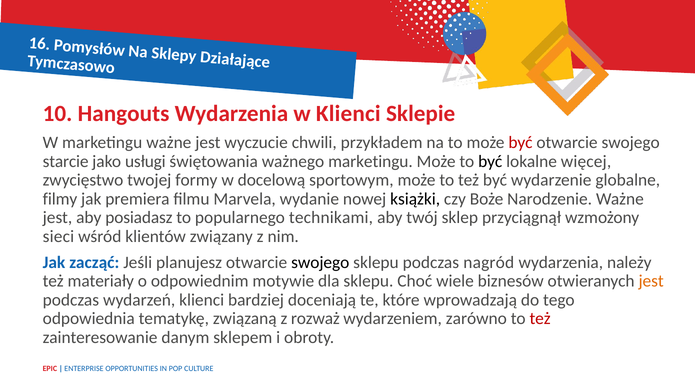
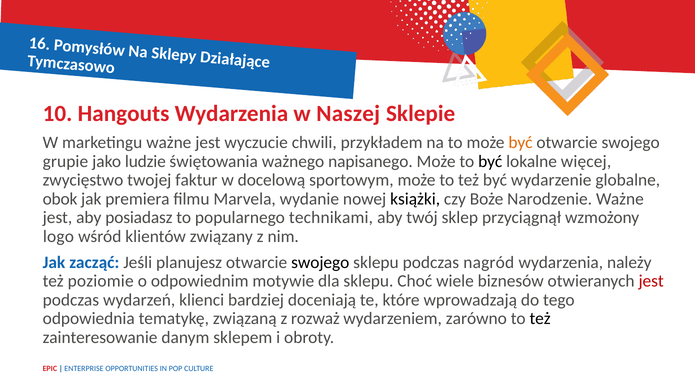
w Klienci: Klienci -> Naszej (348, 113)
być colour: red -> orange (521, 143)
starcie: starcie -> grupie (65, 161)
usługi: usługi -> ludzie (145, 161)
ważnego marketingu: marketingu -> napisanego (370, 161)
formy: formy -> faktur (196, 180)
filmy: filmy -> obok (60, 199)
sieci: sieci -> logo (58, 236)
materiały: materiały -> poziomie (101, 281)
jest colour: orange -> red (651, 281)
też colour: red -> black (540, 319)
